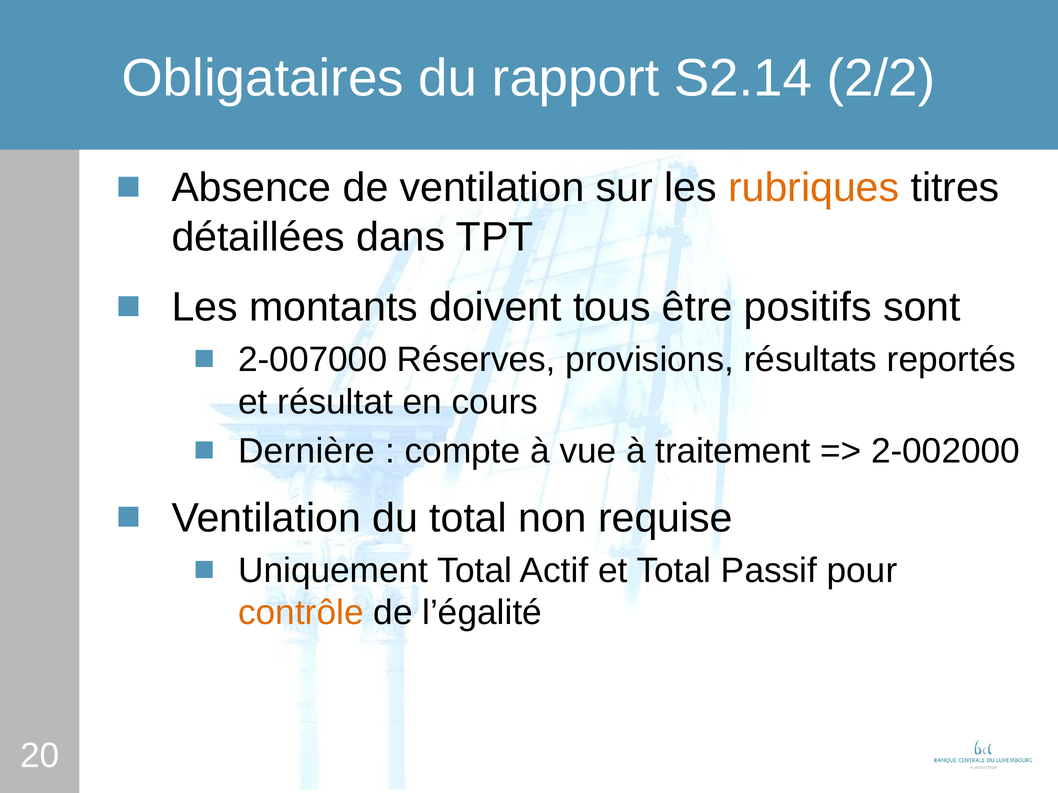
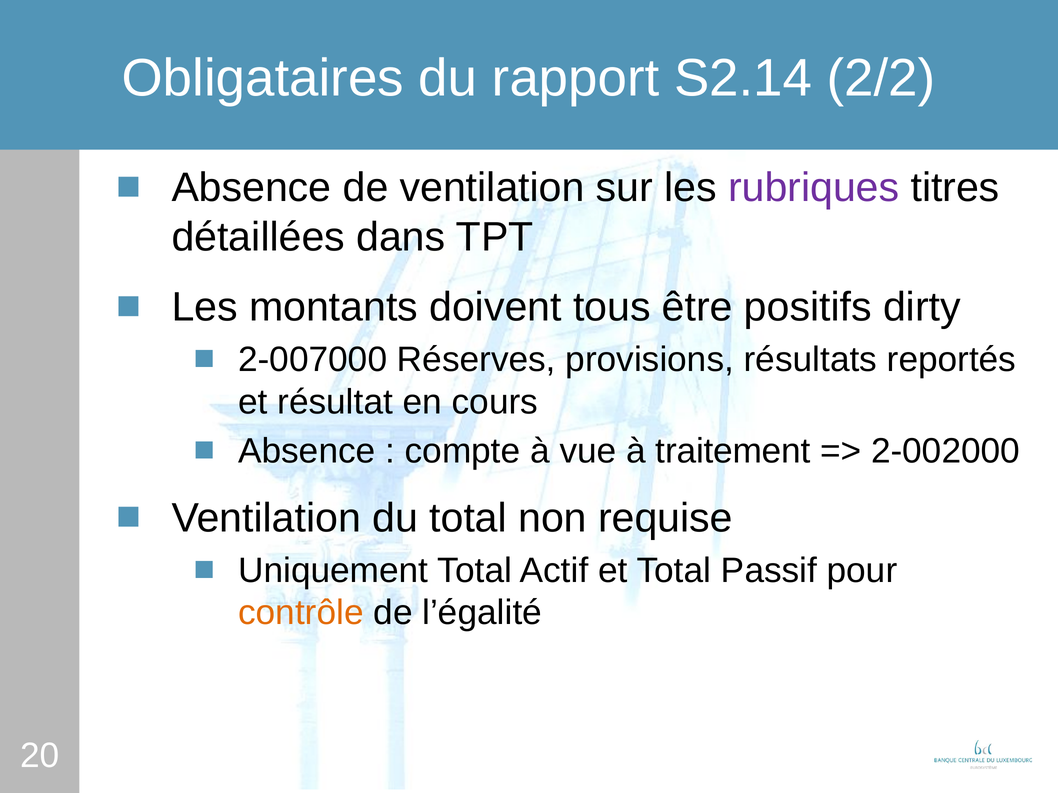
rubriques colour: orange -> purple (814, 188)
sont: sont -> dirty (922, 307)
Dernière: Dernière -> Absence (307, 452)
